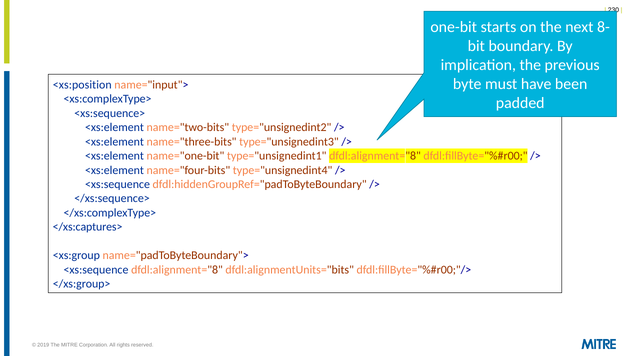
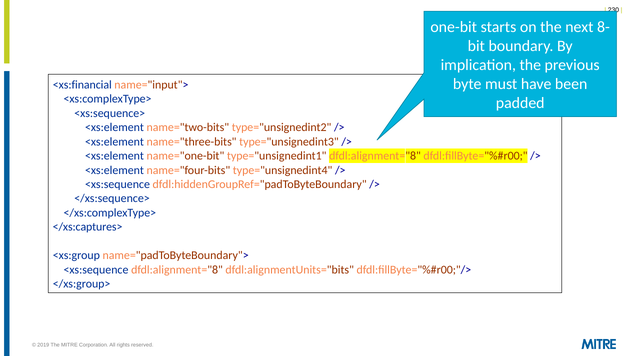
<xs:position: <xs:position -> <xs:financial (82, 85)
